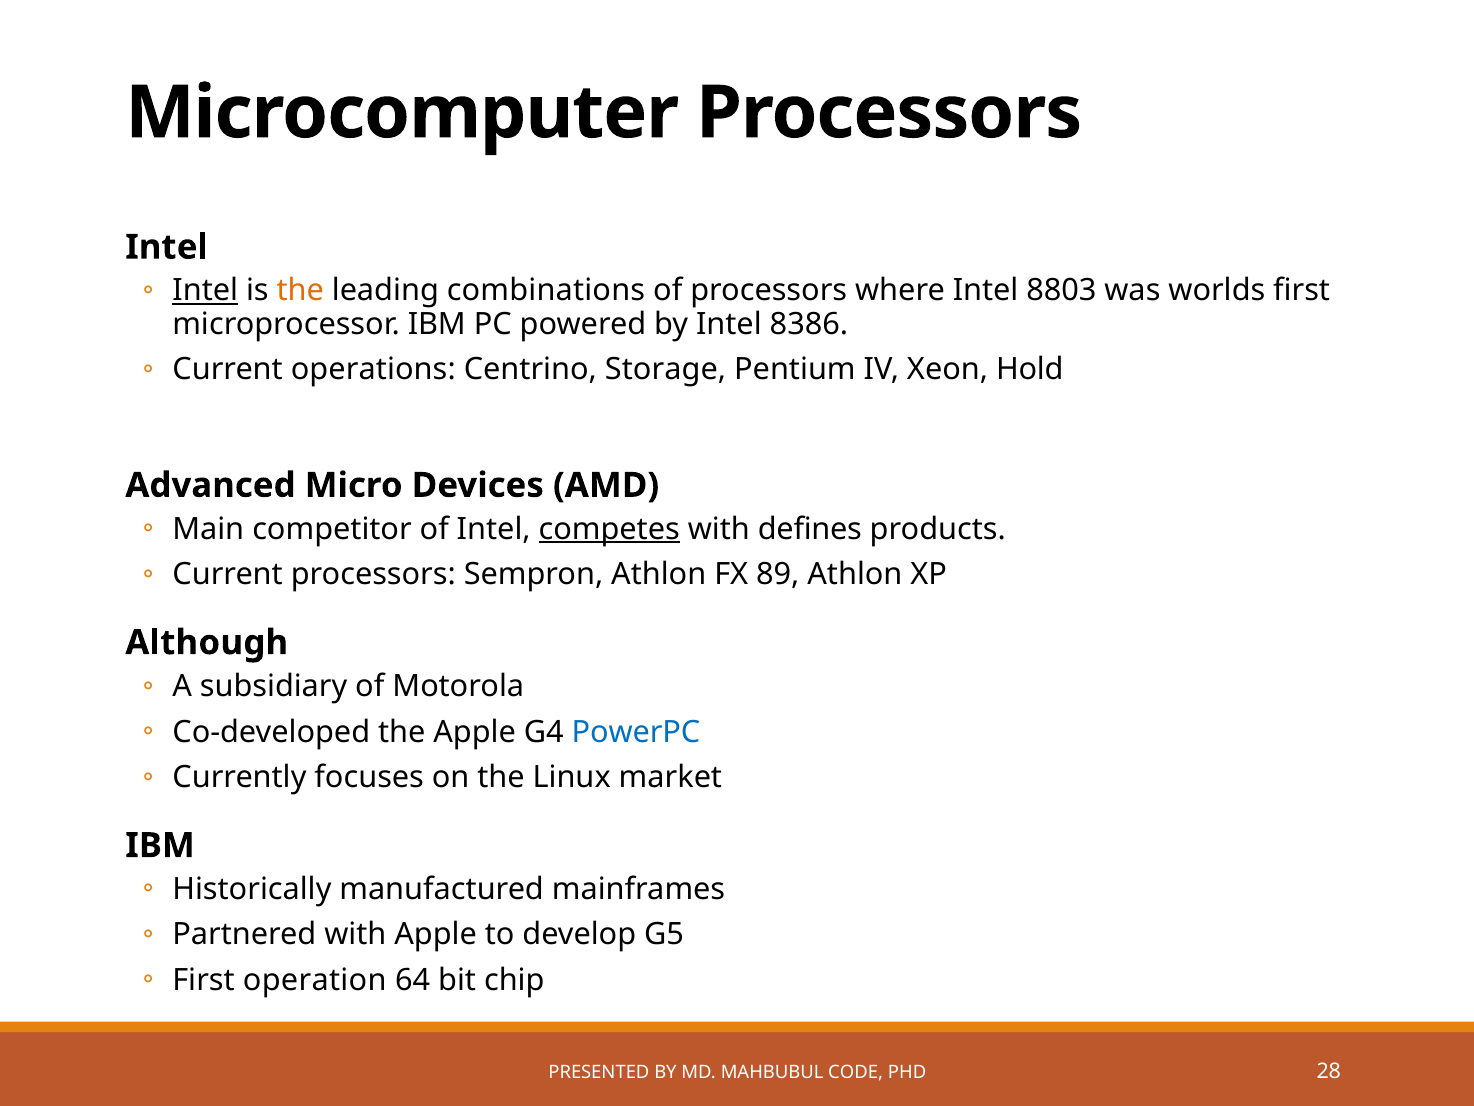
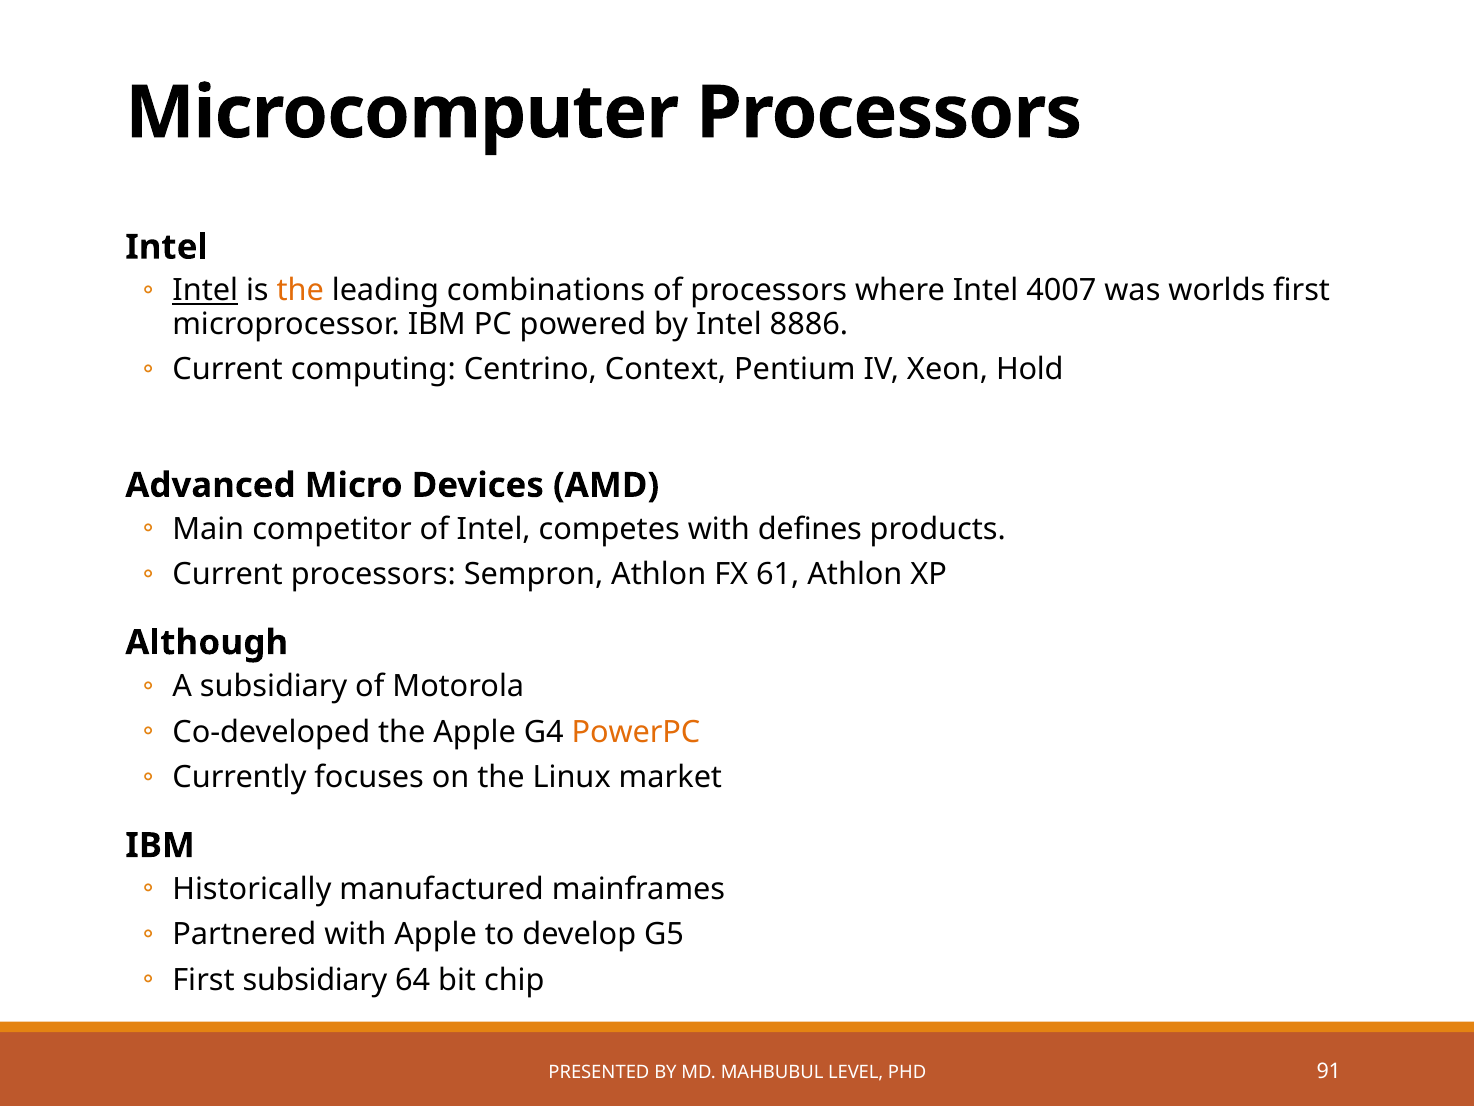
8803: 8803 -> 4007 (1061, 291)
8386: 8386 -> 8886 (809, 324)
operations: operations -> computing (373, 369)
Storage: Storage -> Context (666, 369)
competes underline: present -> none (609, 529)
89: 89 -> 61 (778, 574)
PowerPC colour: blue -> orange (636, 732)
First operation: operation -> subsidiary (315, 980)
CODE: CODE -> LEVEL (856, 1072)
28: 28 -> 91 (1329, 1071)
